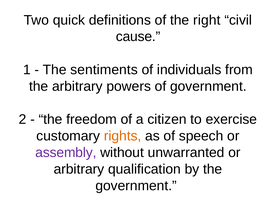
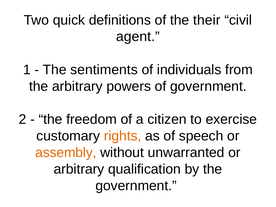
right: right -> their (207, 20)
cause: cause -> agent (138, 37)
assembly colour: purple -> orange (66, 153)
